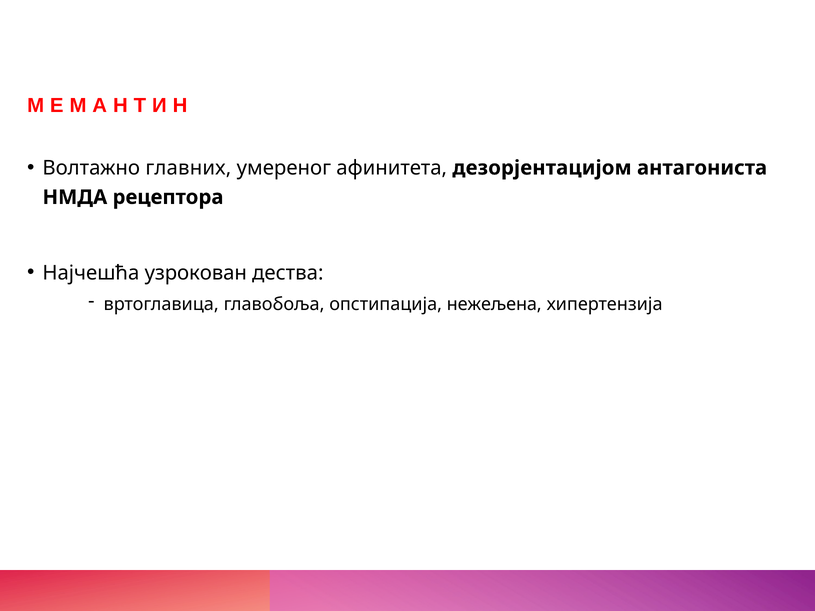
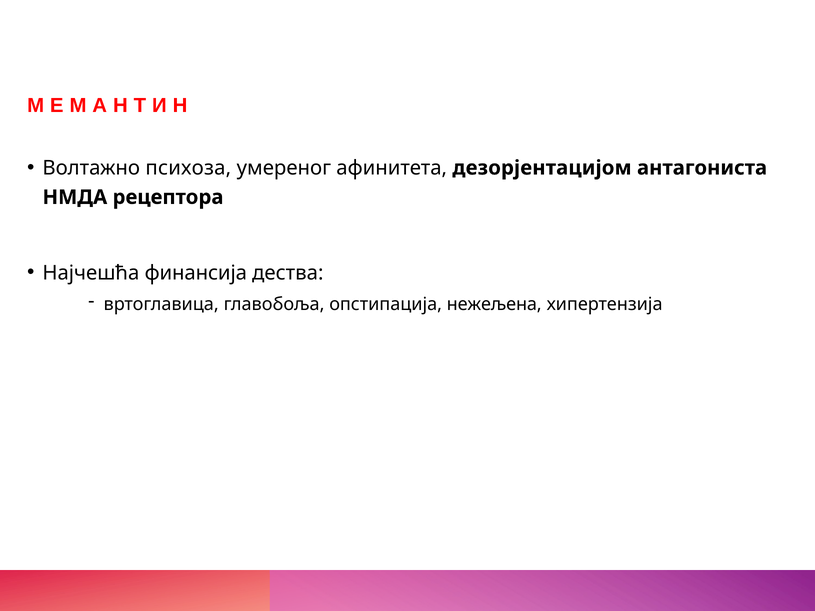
главних: главних -> психоза (188, 168)
узрокован: узрокован -> финансија (196, 273)
